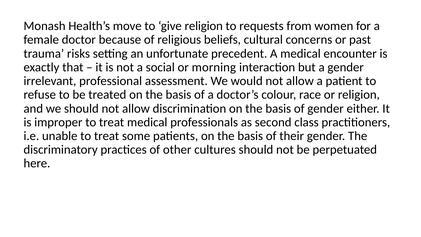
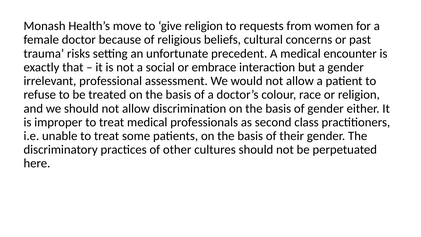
morning: morning -> embrace (214, 67)
